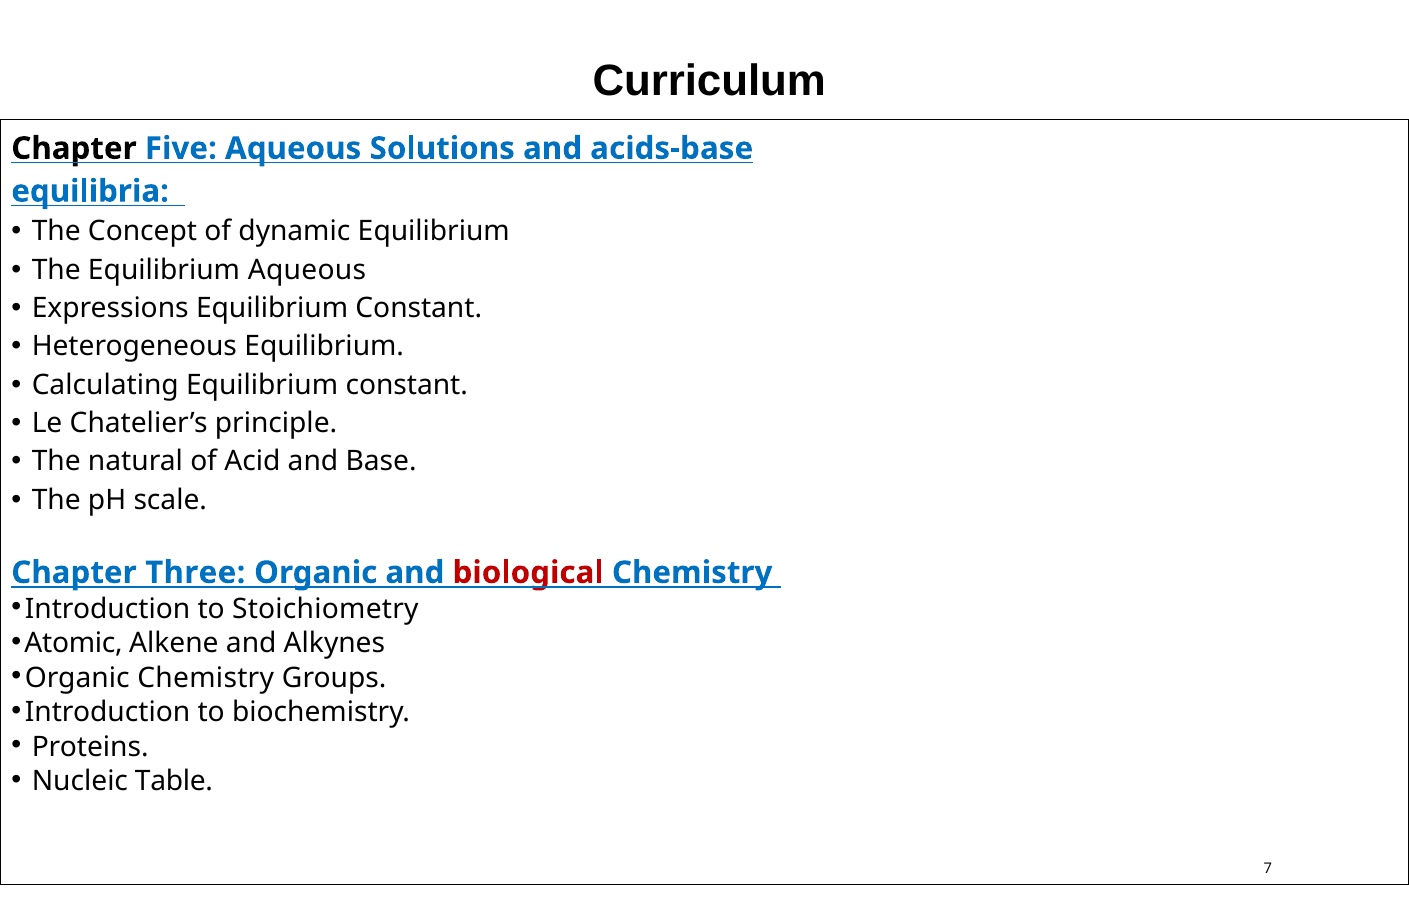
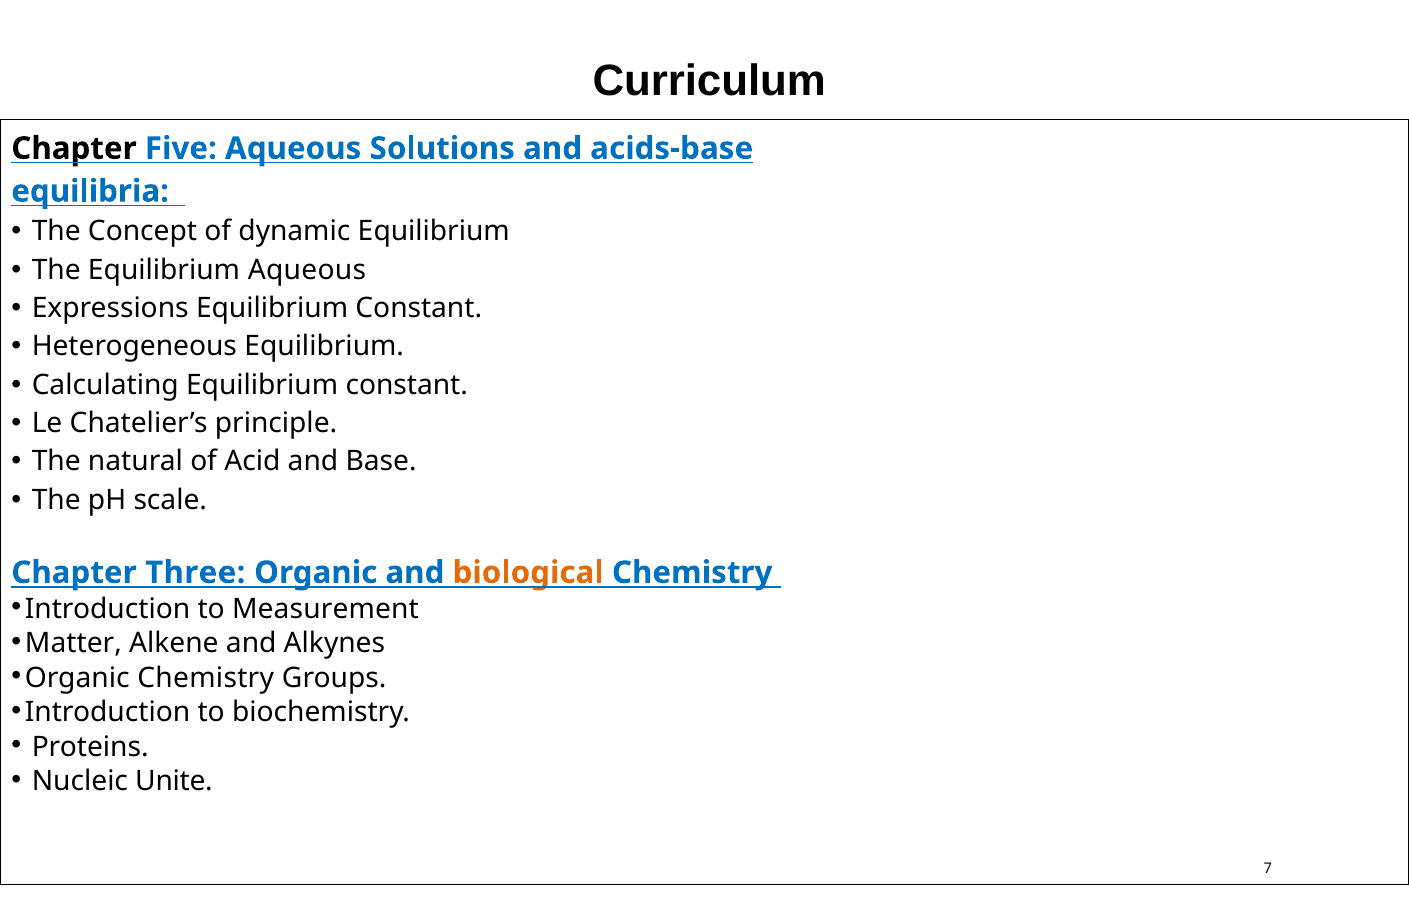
biological colour: red -> orange (528, 572)
Stoichiometry: Stoichiometry -> Measurement (325, 609)
Atomic: Atomic -> Matter (73, 643)
Table: Table -> Unite (174, 781)
